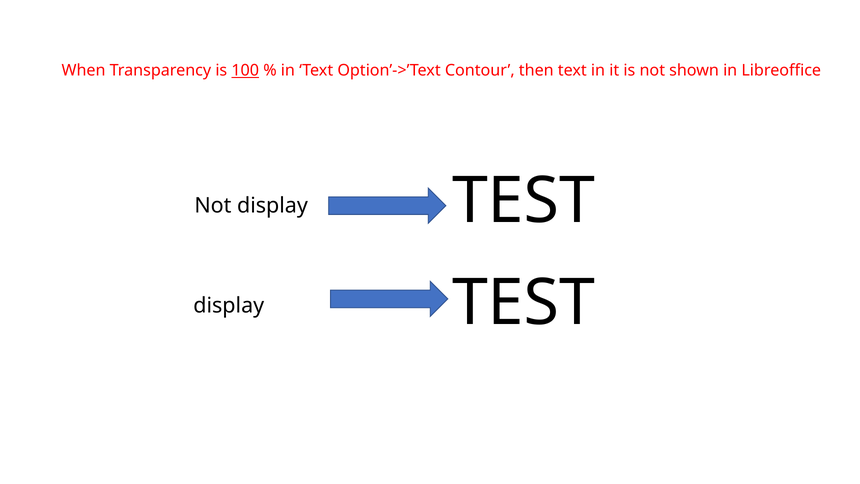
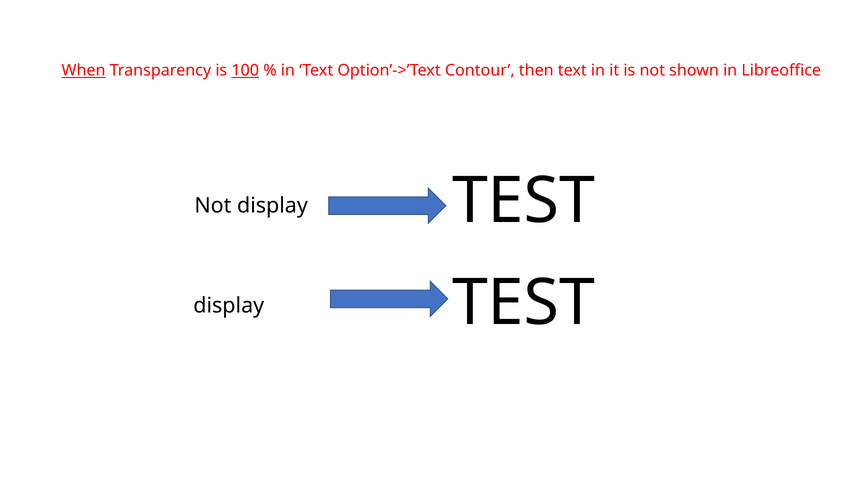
When underline: none -> present (84, 70)
